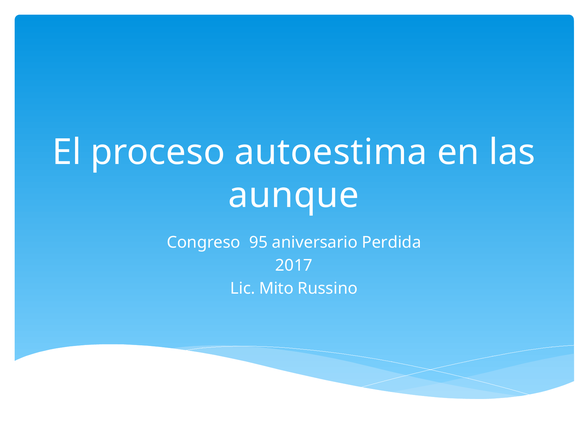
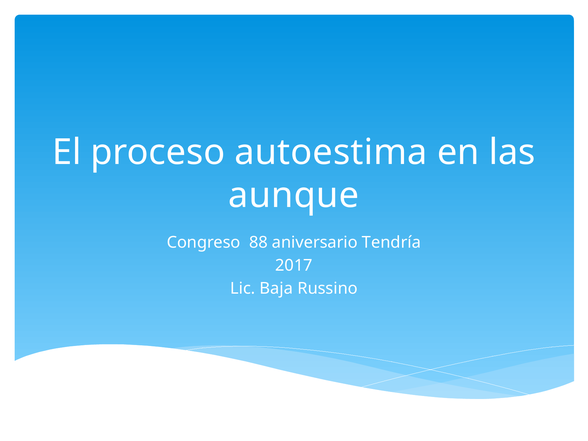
95: 95 -> 88 (258, 243)
Perdida: Perdida -> Tendría (391, 243)
Mito: Mito -> Baja (276, 288)
